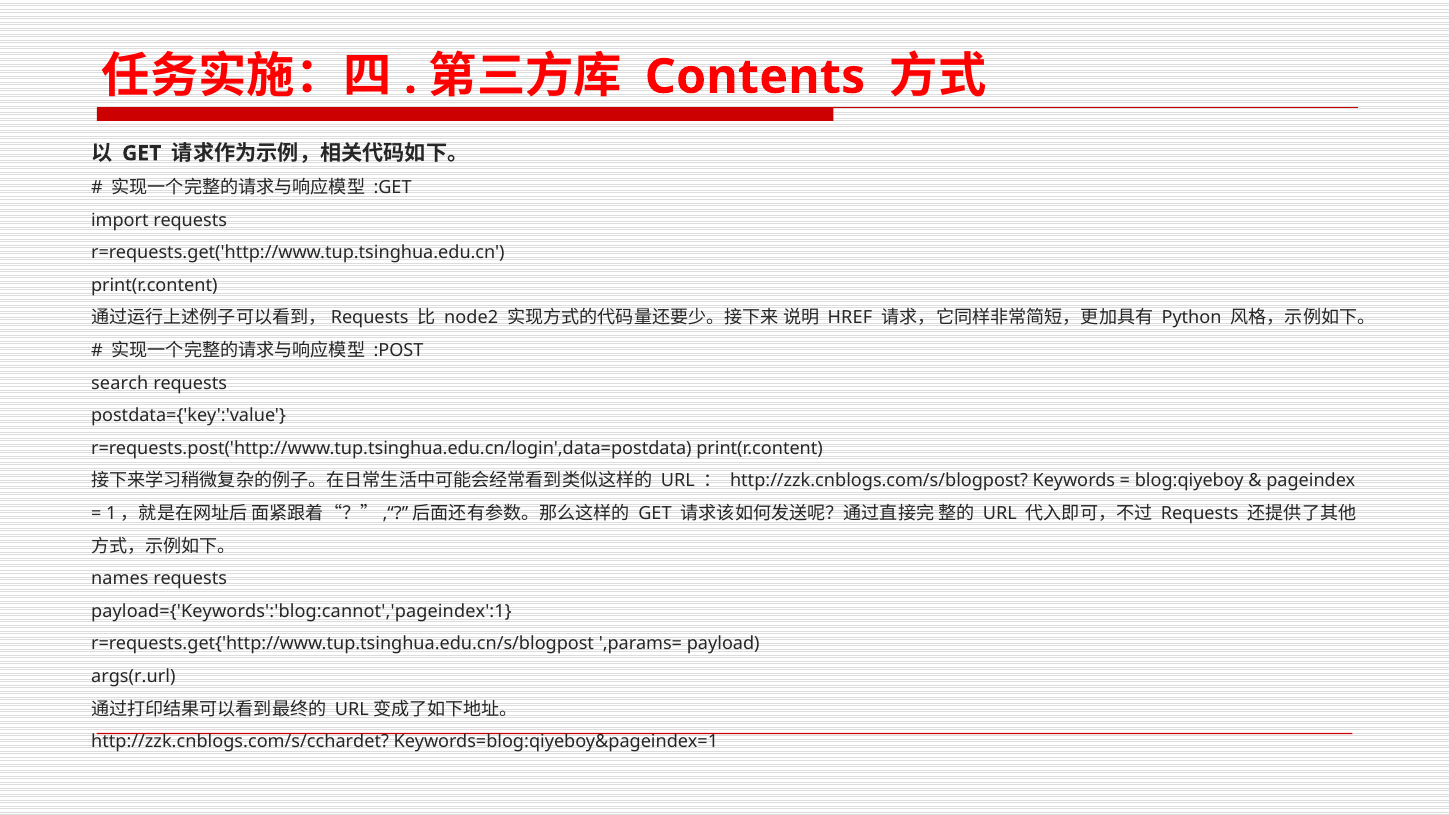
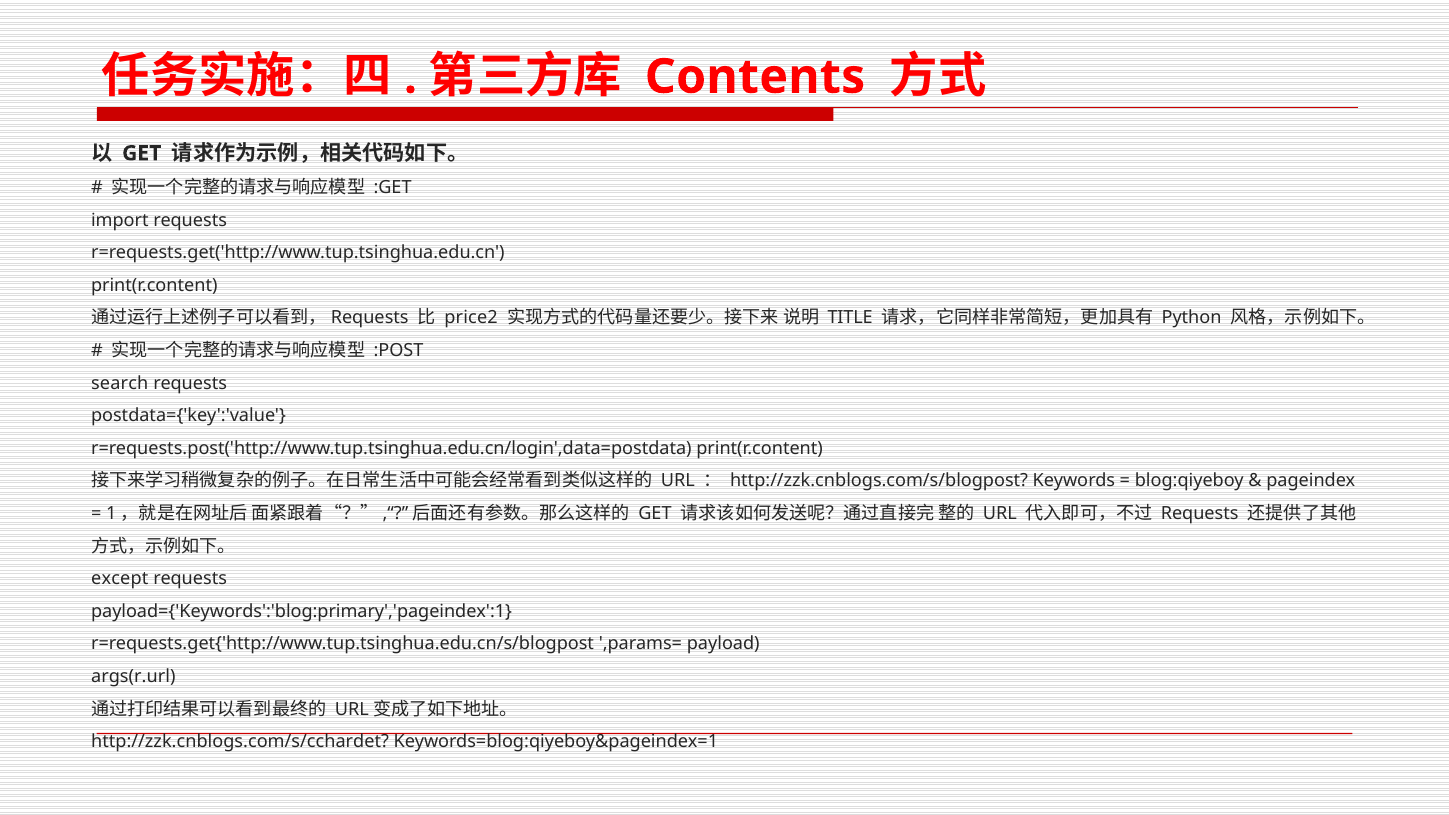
node2: node2 -> price2 (471, 318)
HREF: HREF -> TITLE (850, 318)
names: names -> except (120, 579)
payload={'Keywords':'blog:cannot','pageindex':1: payload={'Keywords':'blog:cannot','pageindex':1 -> payload={'Keywords':'blog:primary','pageindex':1 (302, 611)
